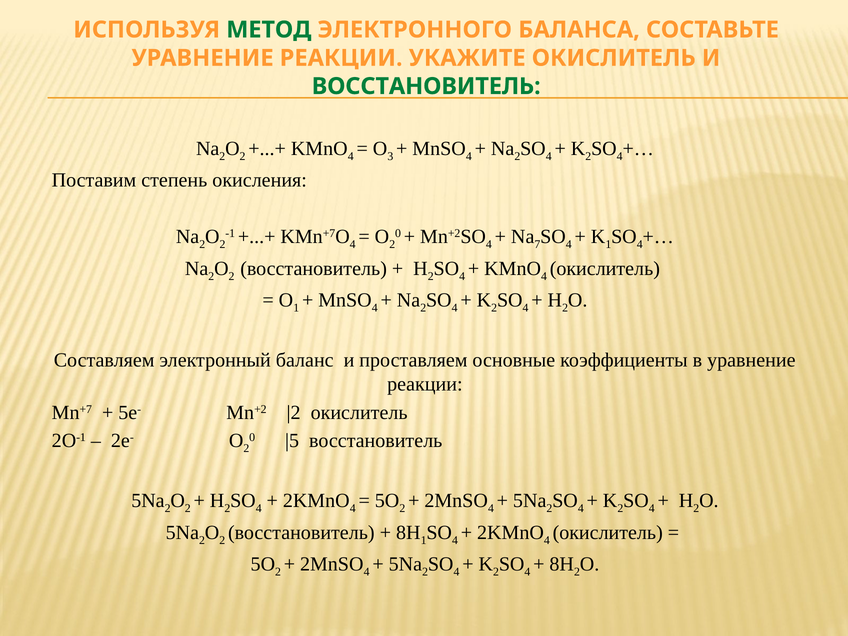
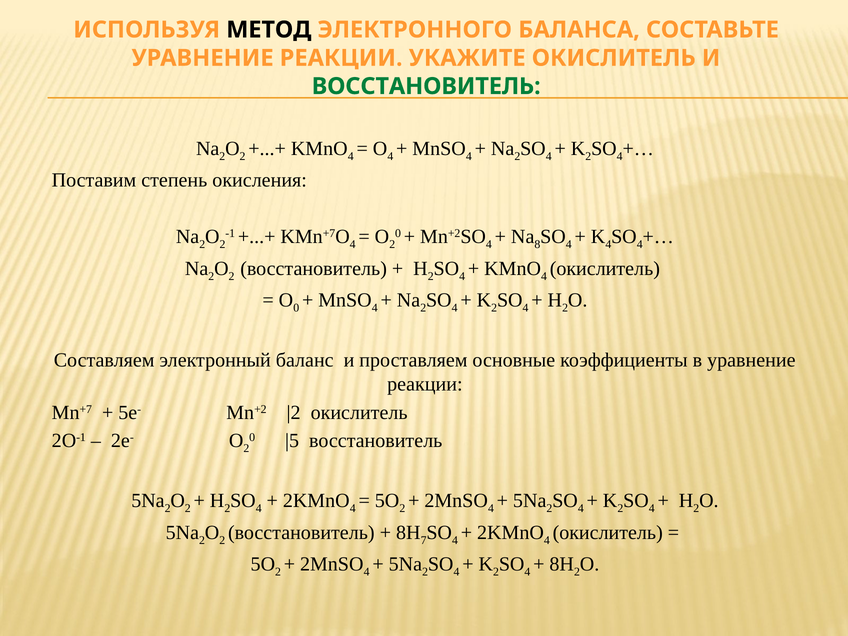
МЕТОД colour: green -> black (269, 30)
3: 3 -> 4 (390, 156)
7: 7 -> 8 (537, 245)
1: 1 -> 4 (608, 245)
1: 1 -> 0 (296, 308)
1: 1 -> 7 (424, 540)
